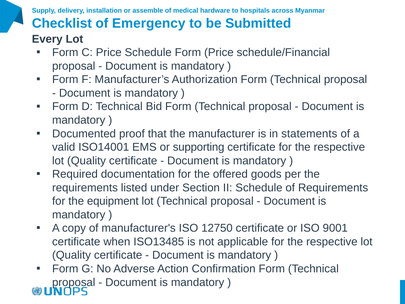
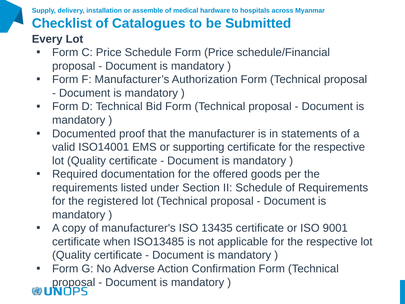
Emergency: Emergency -> Catalogues (149, 23)
equipment: equipment -> registered (113, 201)
12750: 12750 -> 13435 (217, 228)
